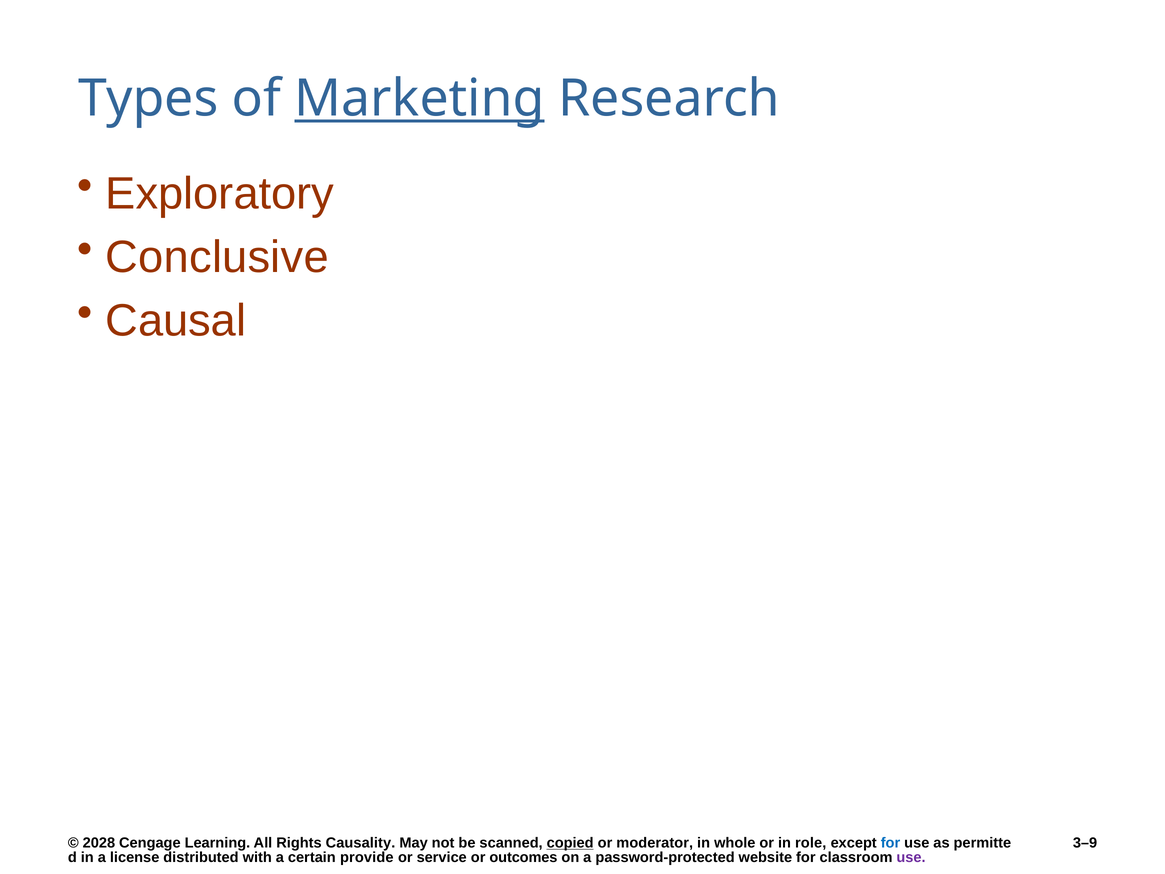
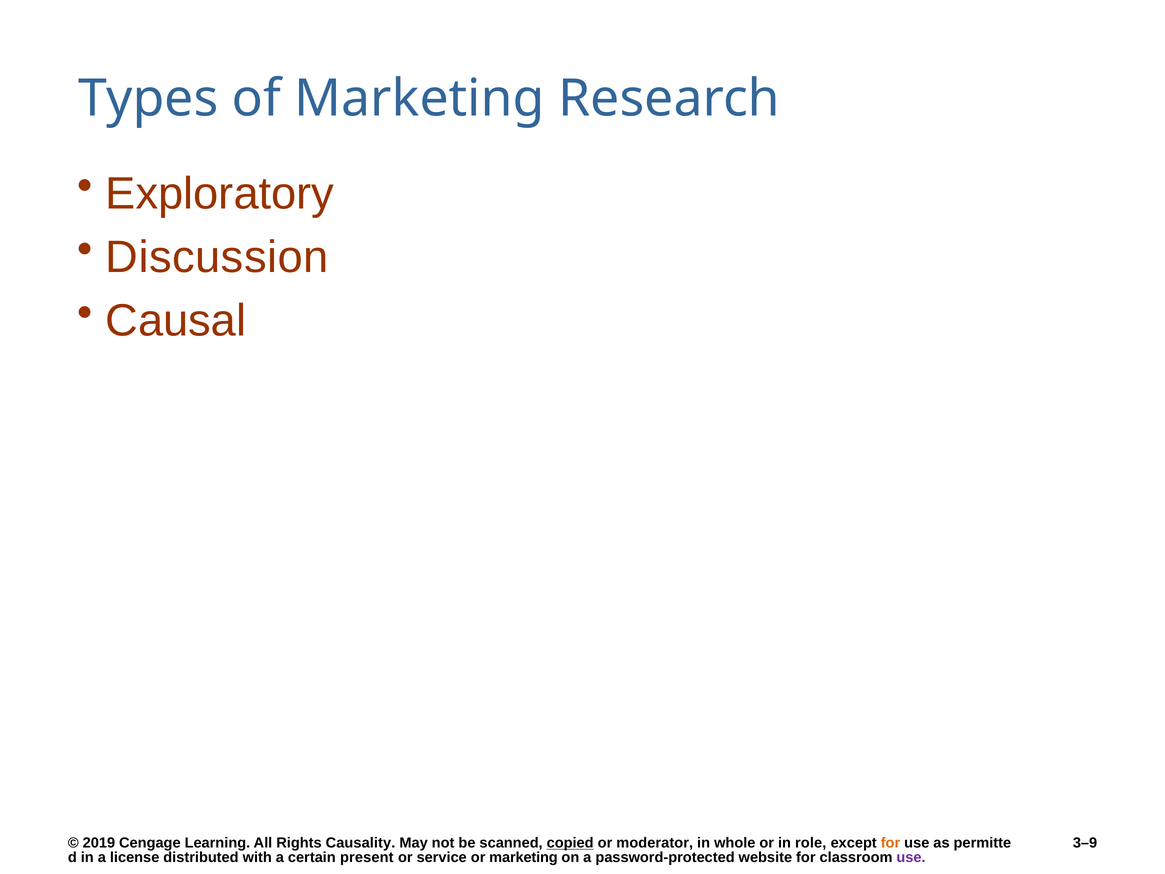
Marketing underline: present -> none (420, 99)
Conclusive: Conclusive -> Discussion (217, 257)
2028: 2028 -> 2019 (99, 843)
for colour: blue -> orange (890, 843)
provide: provide -> present (367, 857)
or outcomes: outcomes -> marketing (523, 857)
